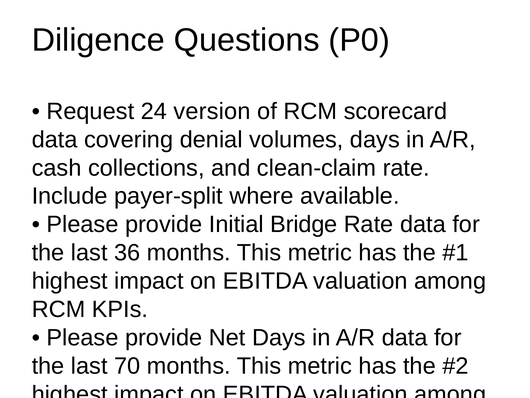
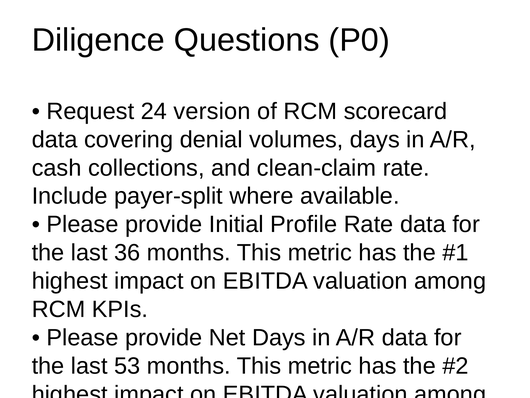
Bridge: Bridge -> Profile (304, 224)
70: 70 -> 53 (127, 366)
